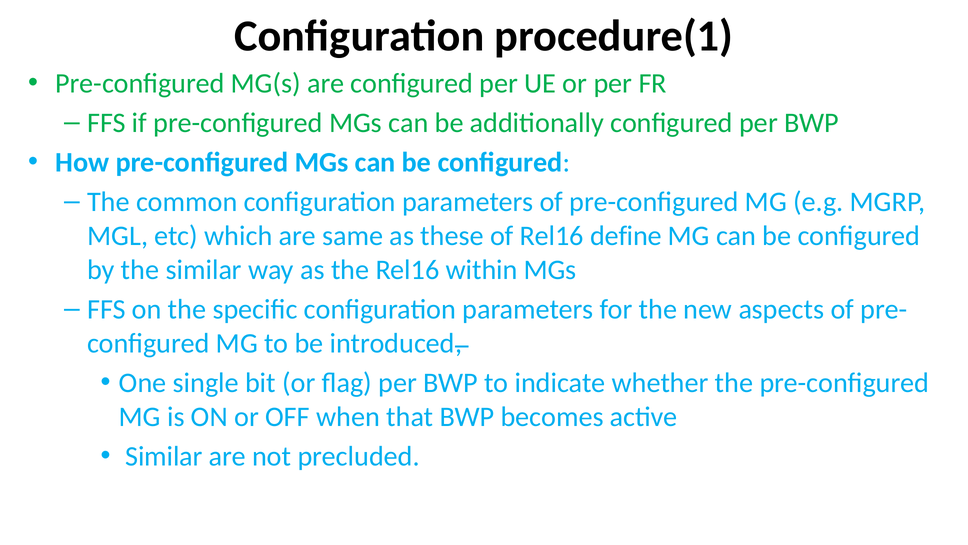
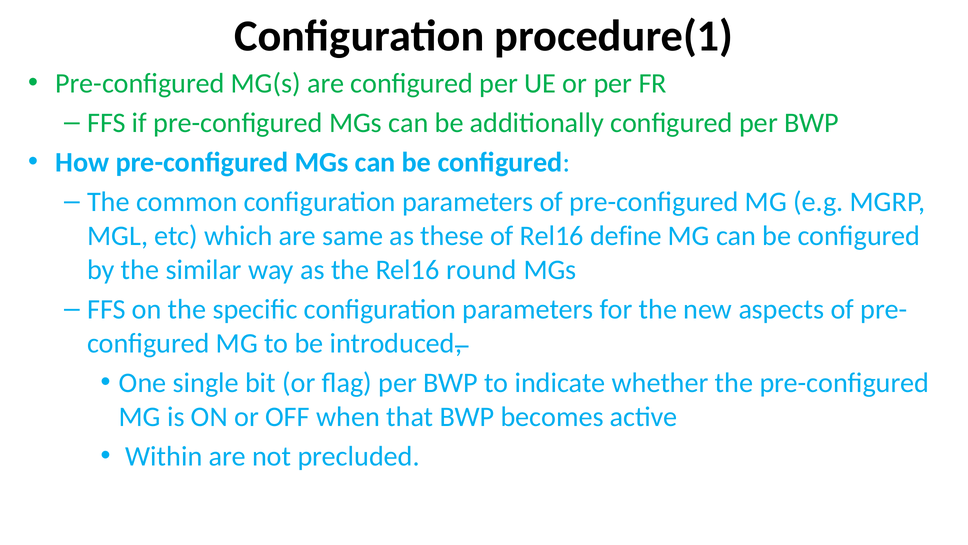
within: within -> round (481, 270)
Similar: Similar -> Within (164, 456)
